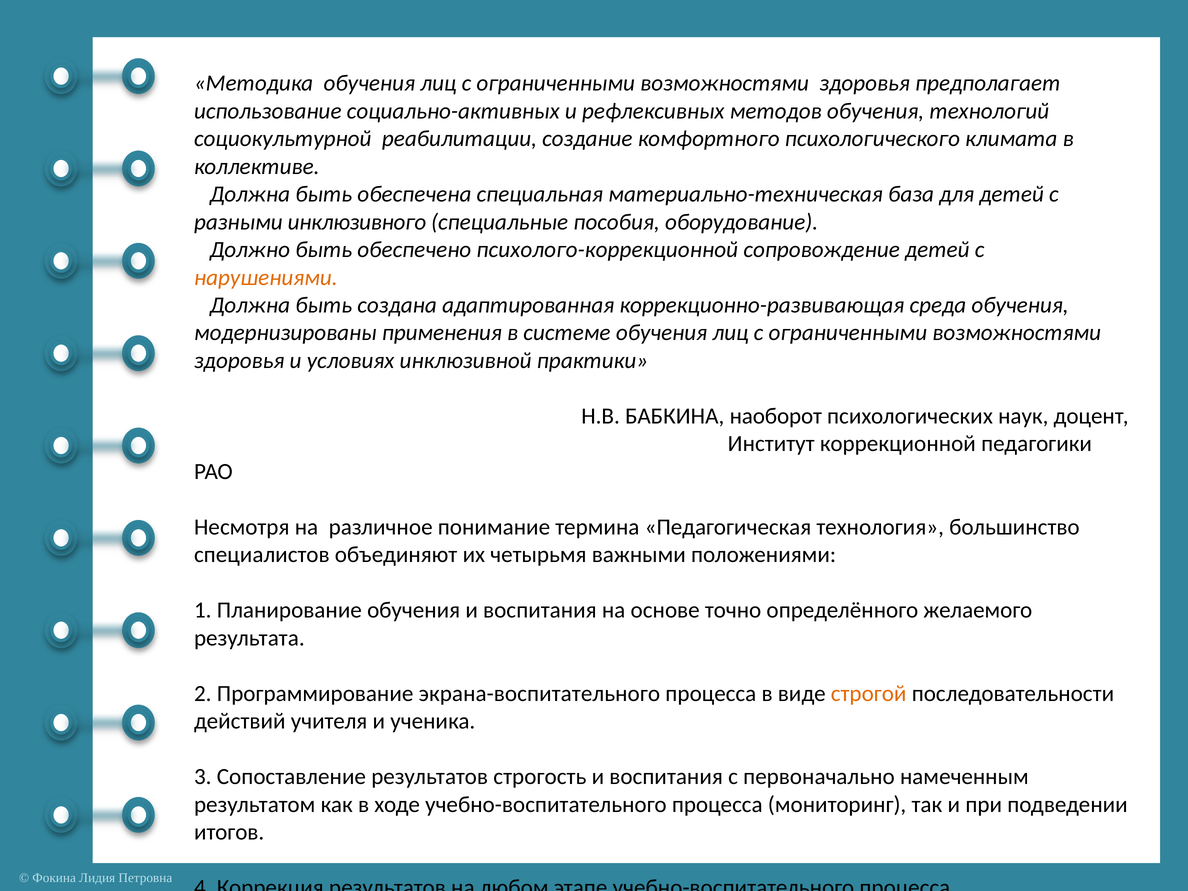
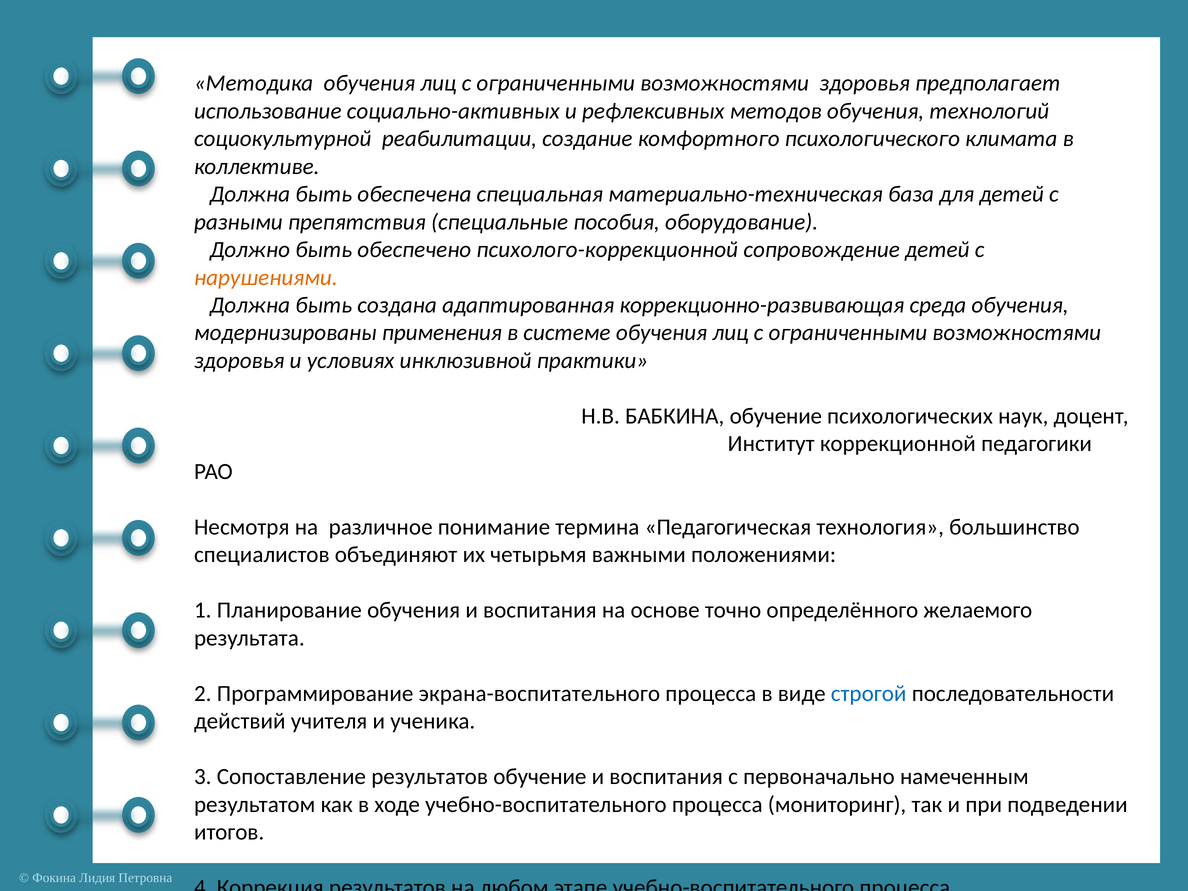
инклюзивного: инклюзивного -> препятствия (357, 222)
БАБКИНА наоборот: наоборот -> обучение (776, 416)
строгой colour: orange -> blue (869, 693)
результатов строгость: строгость -> обучение (540, 777)
